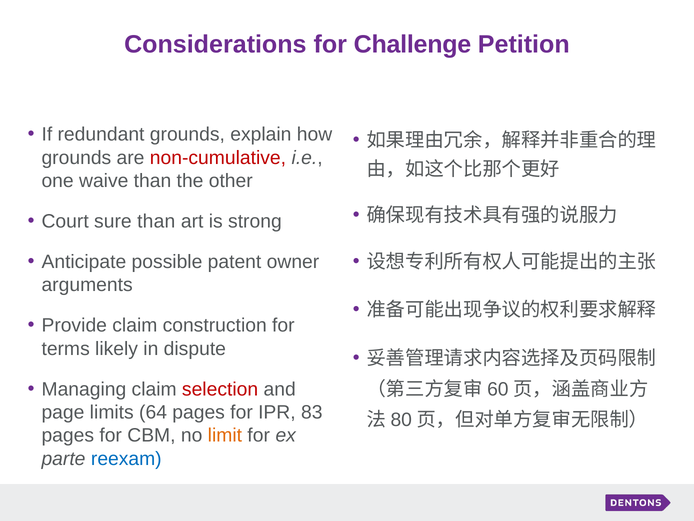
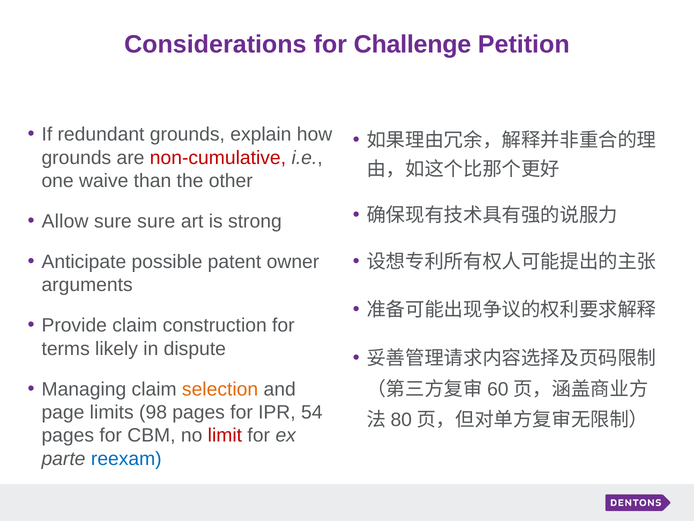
Court: Court -> Allow (65, 221)
sure than: than -> sure (156, 221)
selection colour: red -> orange (220, 389)
64: 64 -> 98 (153, 412)
83: 83 -> 54 (312, 412)
limit colour: orange -> red (225, 435)
